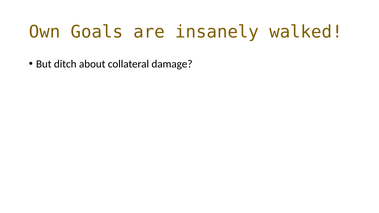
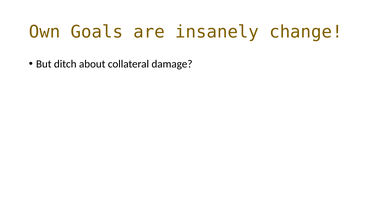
walked: walked -> change (306, 32)
